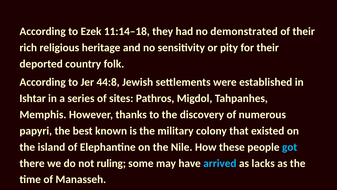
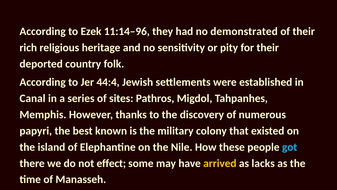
11:14–18: 11:14–18 -> 11:14–96 (127, 31)
44:8: 44:8 -> 44:4 (108, 82)
Ishtar: Ishtar -> Canal (33, 98)
ruling: ruling -> effect (111, 163)
arrived colour: light blue -> yellow (220, 163)
